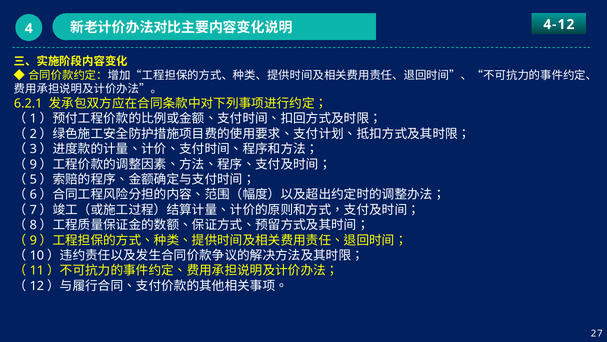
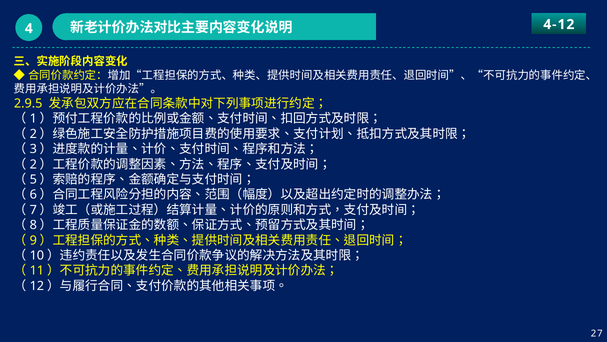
6.2.1: 6.2.1 -> 2.9.5 (28, 103)
9: 9 -> 2 (33, 164)
